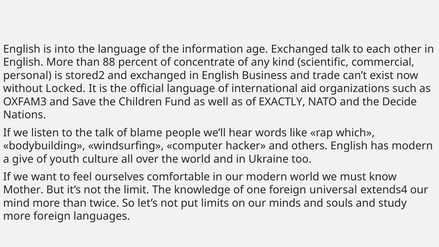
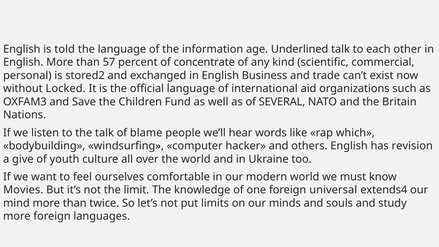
into: into -> told (65, 49)
age Exchanged: Exchanged -> Underlined (300, 49)
88: 88 -> 57 (109, 62)
EXACTLY: EXACTLY -> SEVERAL (282, 102)
Decide: Decide -> Britain (399, 102)
has modern: modern -> revision (412, 146)
Mother: Mother -> Movies (23, 190)
